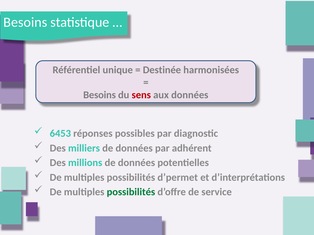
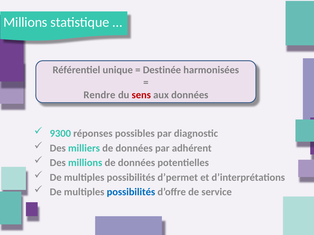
Besoins: Besoins -> Millions (25, 22)
Besoins: Besoins -> Rendre (99, 95)
6453: 6453 -> 9300 (60, 134)
possibilités colour: green -> blue (131, 192)
